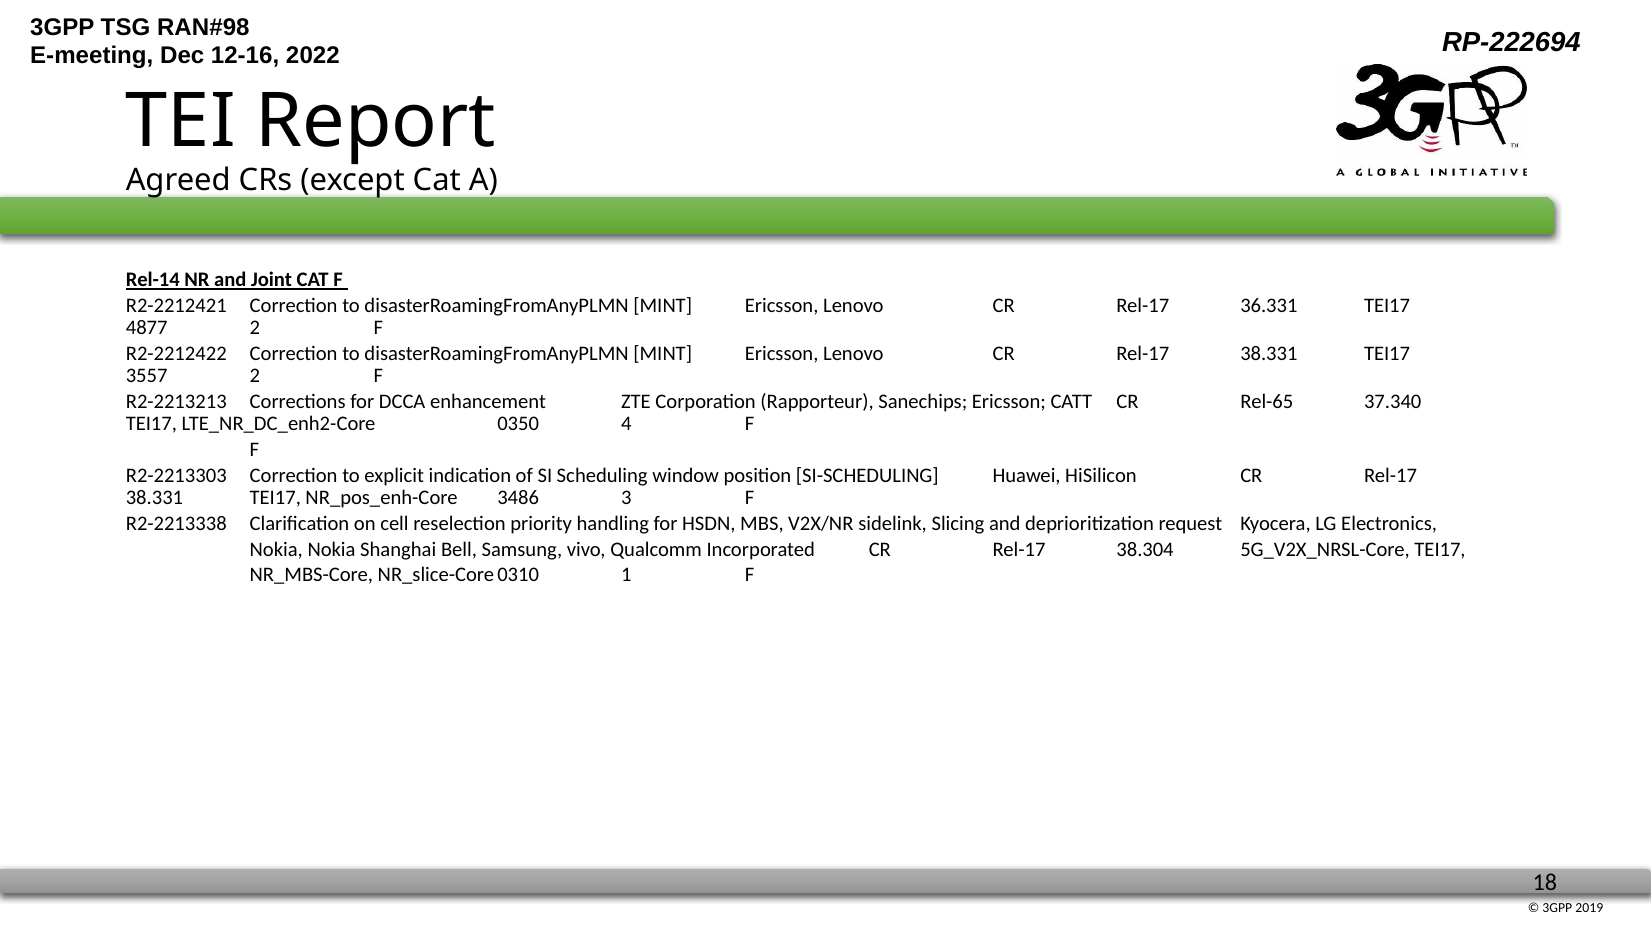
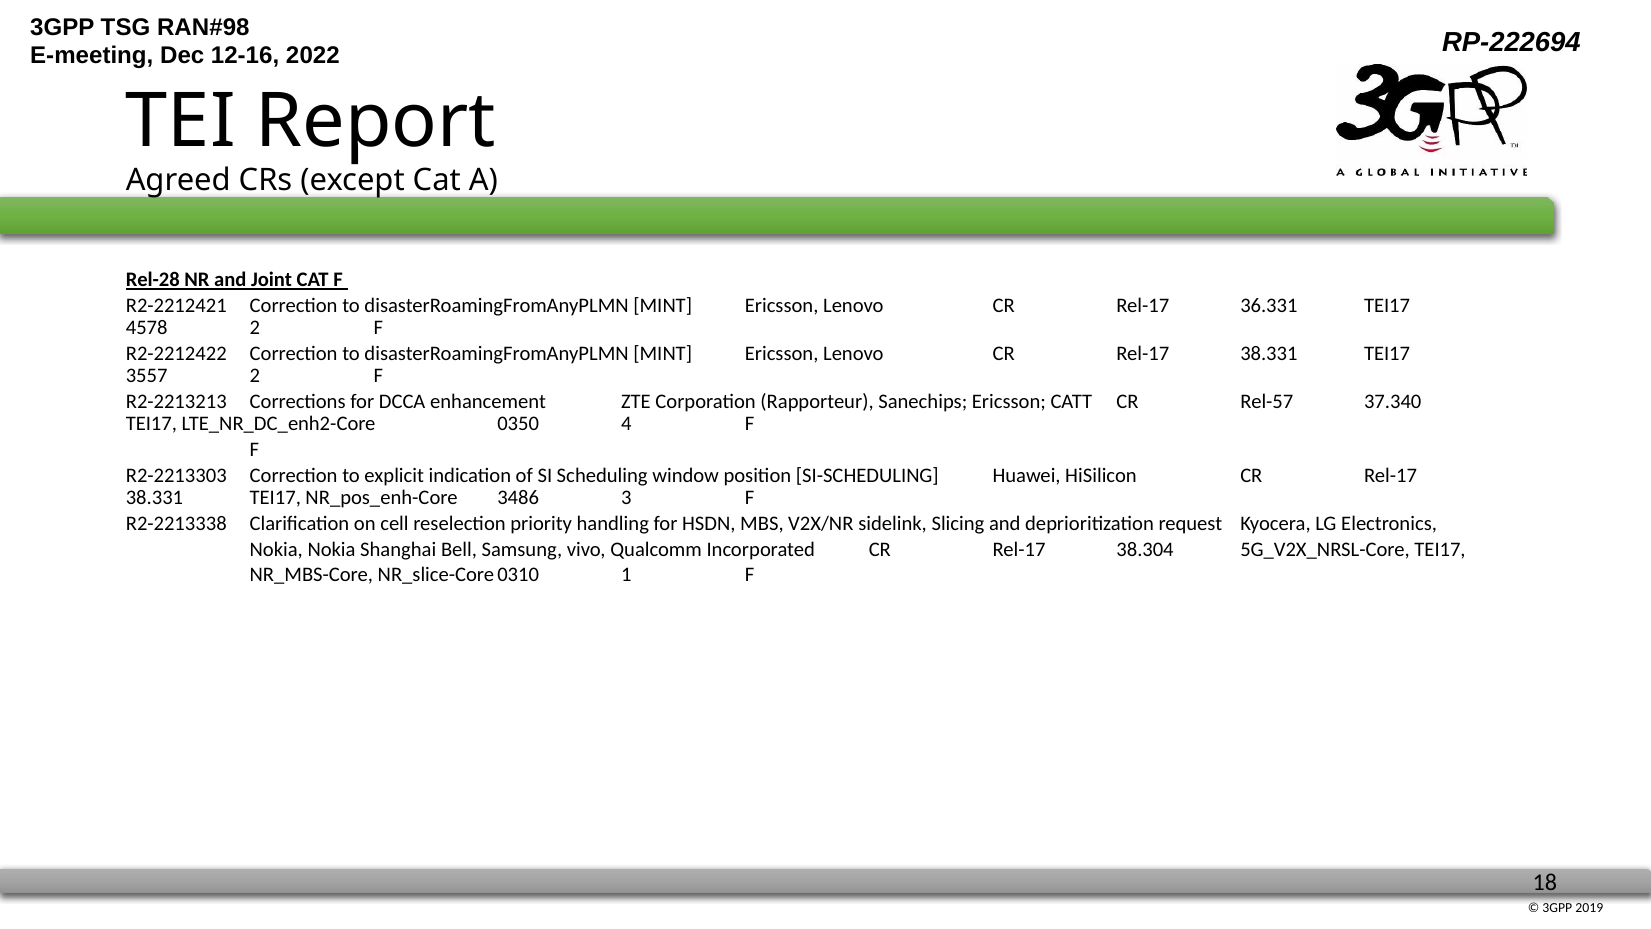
Rel-14: Rel-14 -> Rel-28 (153, 280)
4877: 4877 -> 4578 (147, 328)
Rel-65: Rel-65 -> Rel-57 (1267, 402)
